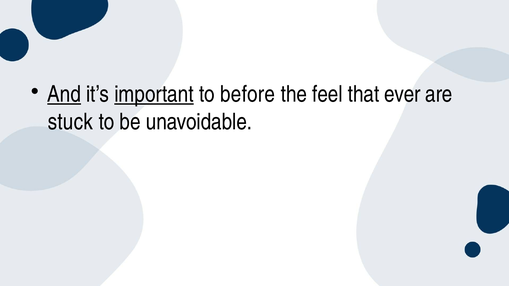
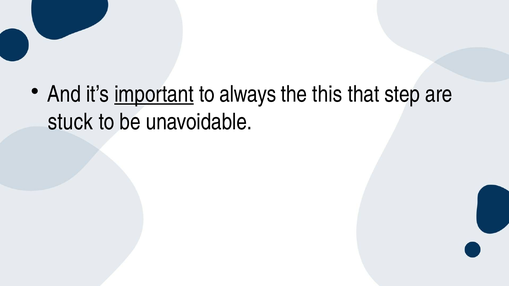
And underline: present -> none (64, 94)
before: before -> always (248, 94)
feel: feel -> this (327, 94)
ever: ever -> step (402, 94)
